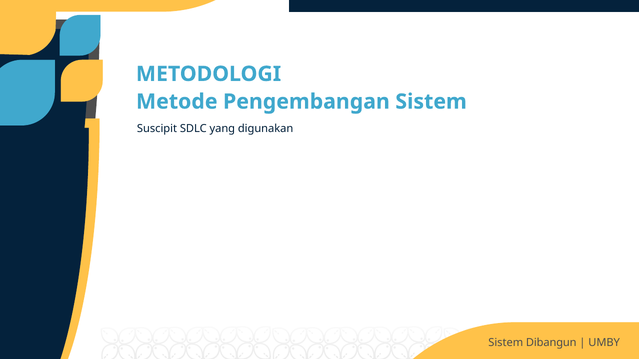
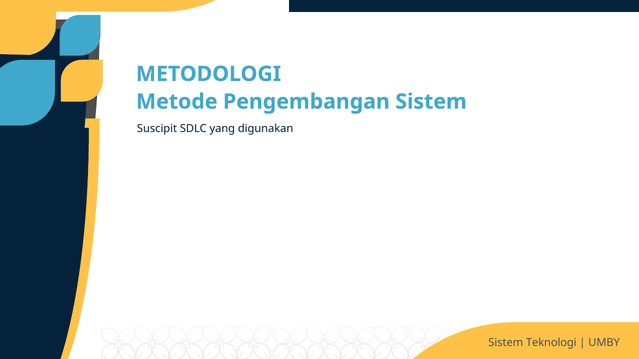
Dibangun: Dibangun -> Teknologi (551, 343)
